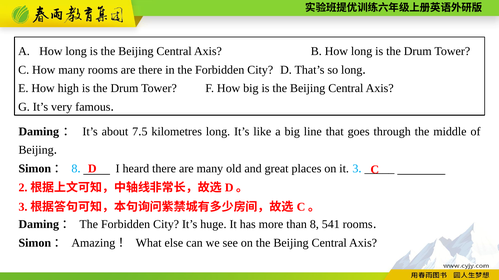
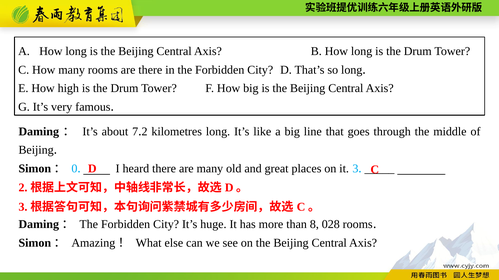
5: 5 -> 2 (145, 132)
Simon： 8: 8 -> 0 (74, 169)
541: 541 -> 028 (331, 225)
